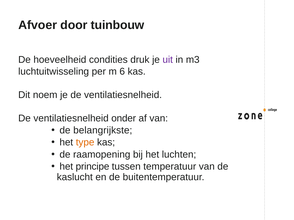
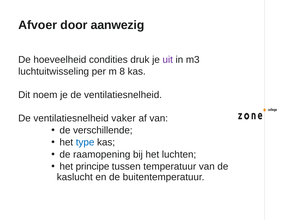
tuinbouw: tuinbouw -> aanwezig (118, 25)
6: 6 -> 8 (122, 72)
onder: onder -> vaker (124, 119)
belangrijkste: belangrijkste -> verschillende (103, 131)
type colour: orange -> blue (85, 143)
